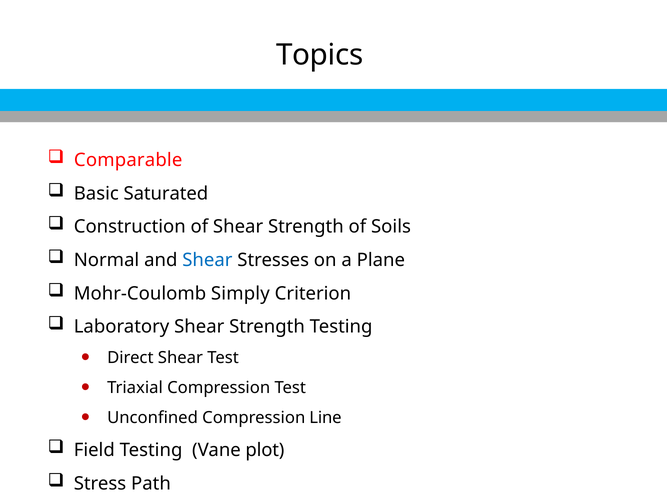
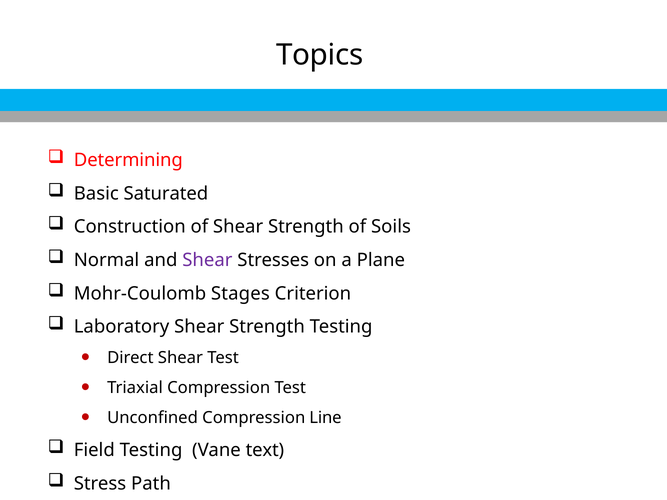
Comparable: Comparable -> Determining (128, 160)
Shear colour: blue -> purple (207, 260)
Simply: Simply -> Stages (240, 294)
plot: plot -> text (265, 450)
